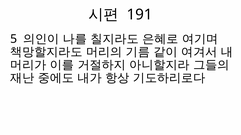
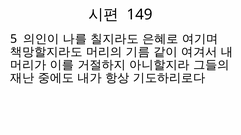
191: 191 -> 149 (140, 15)
